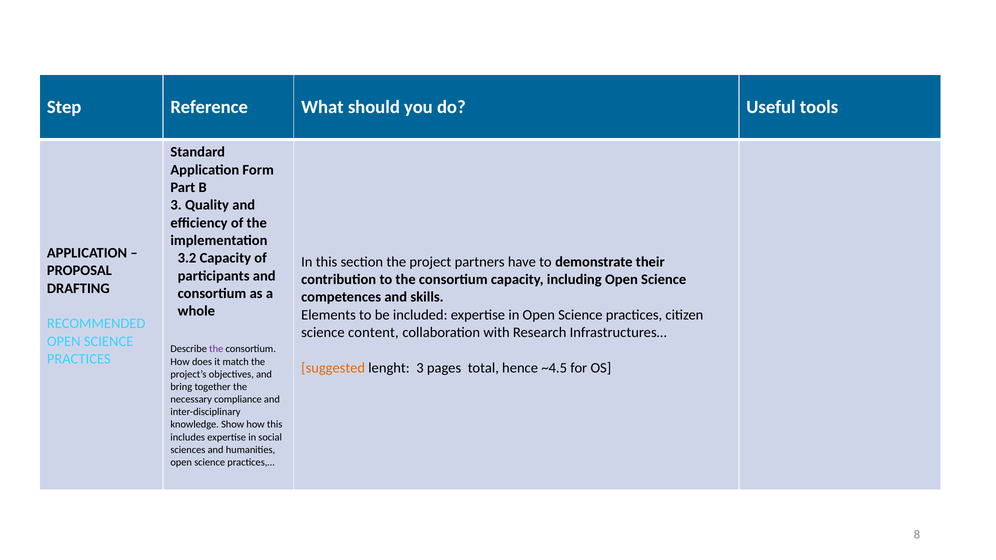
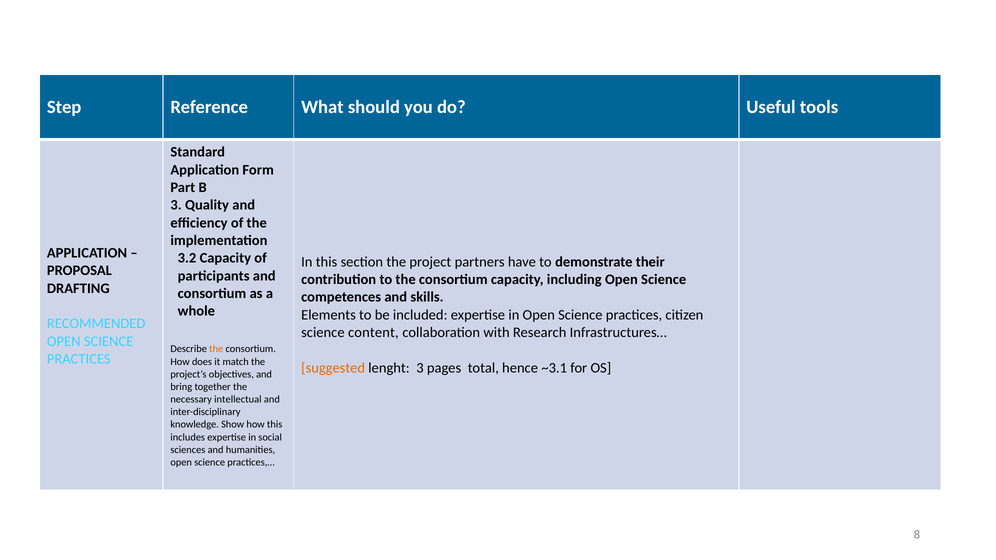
the colour: purple -> orange (216, 349)
~4.5: ~4.5 -> ~3.1 (554, 368)
compliance: compliance -> intellectual (238, 400)
